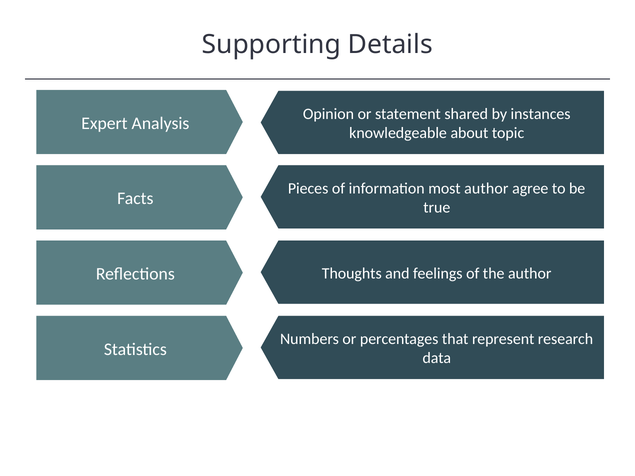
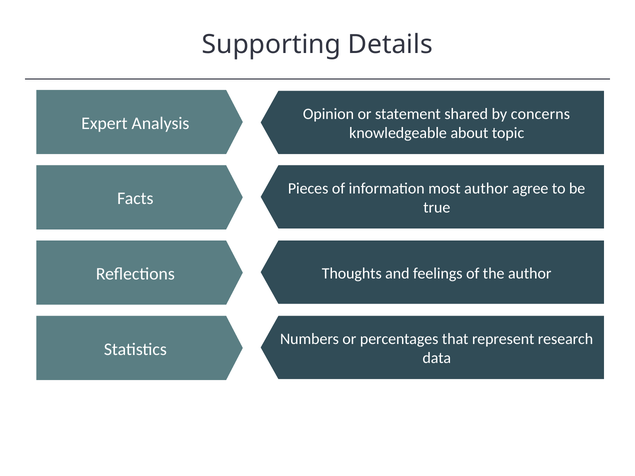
instances: instances -> concerns (540, 114)
